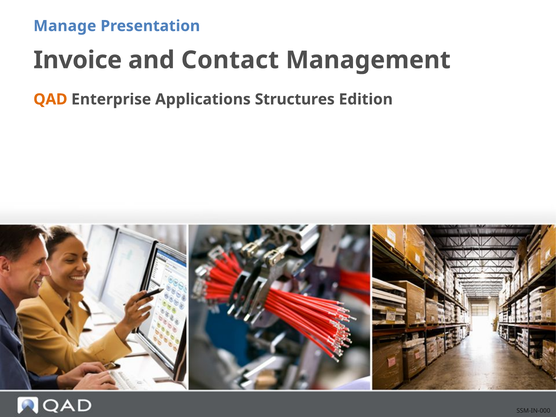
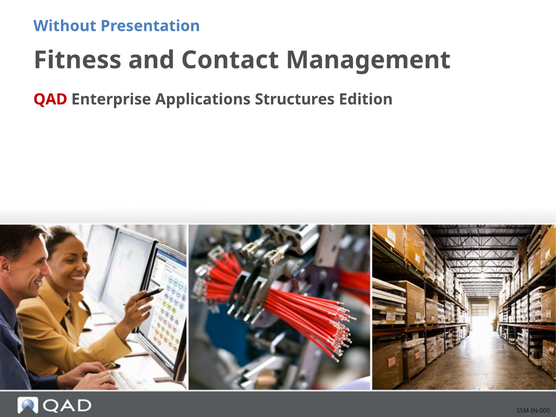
Manage: Manage -> Without (65, 26)
Invoice: Invoice -> Fitness (77, 60)
QAD colour: orange -> red (50, 99)
